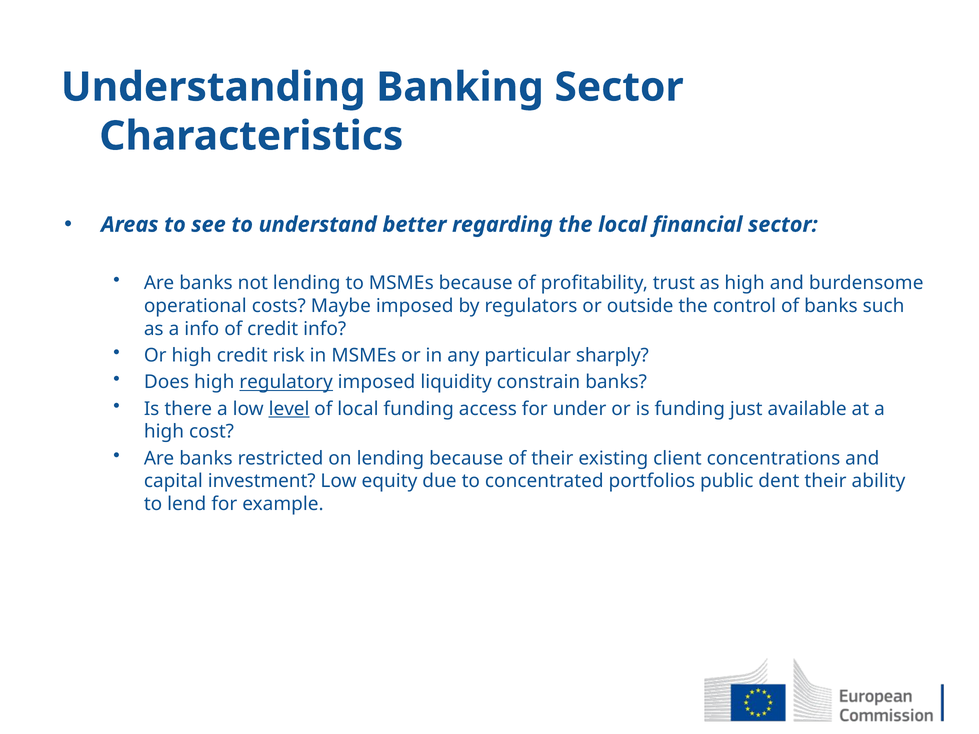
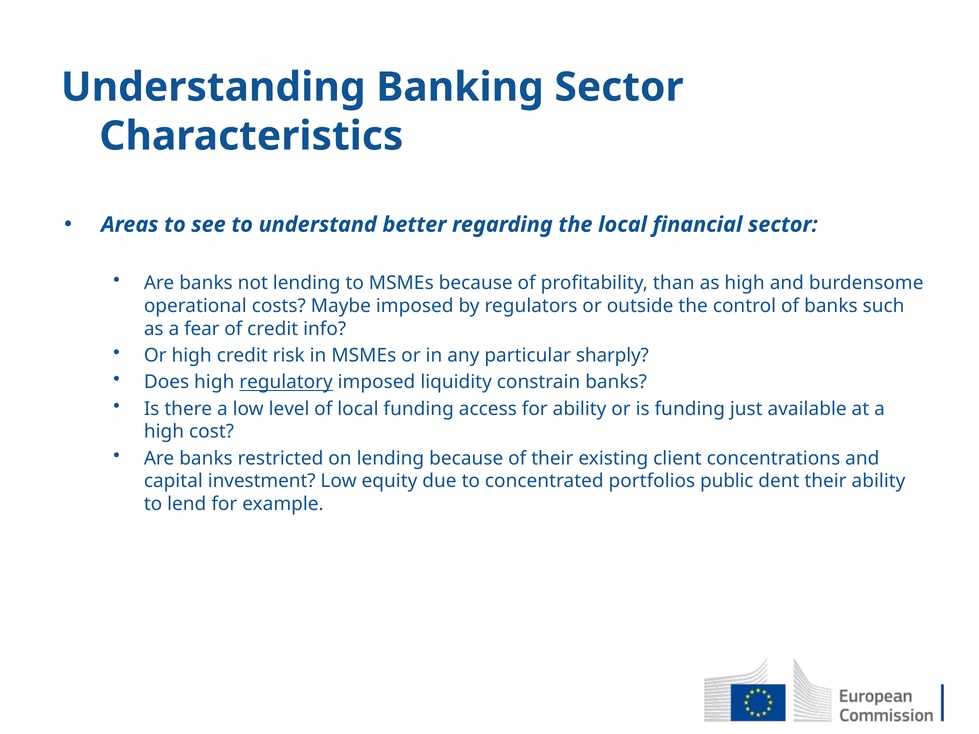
trust: trust -> than (674, 283)
a info: info -> fear (202, 329)
level underline: present -> none (289, 409)
for under: under -> ability (580, 409)
